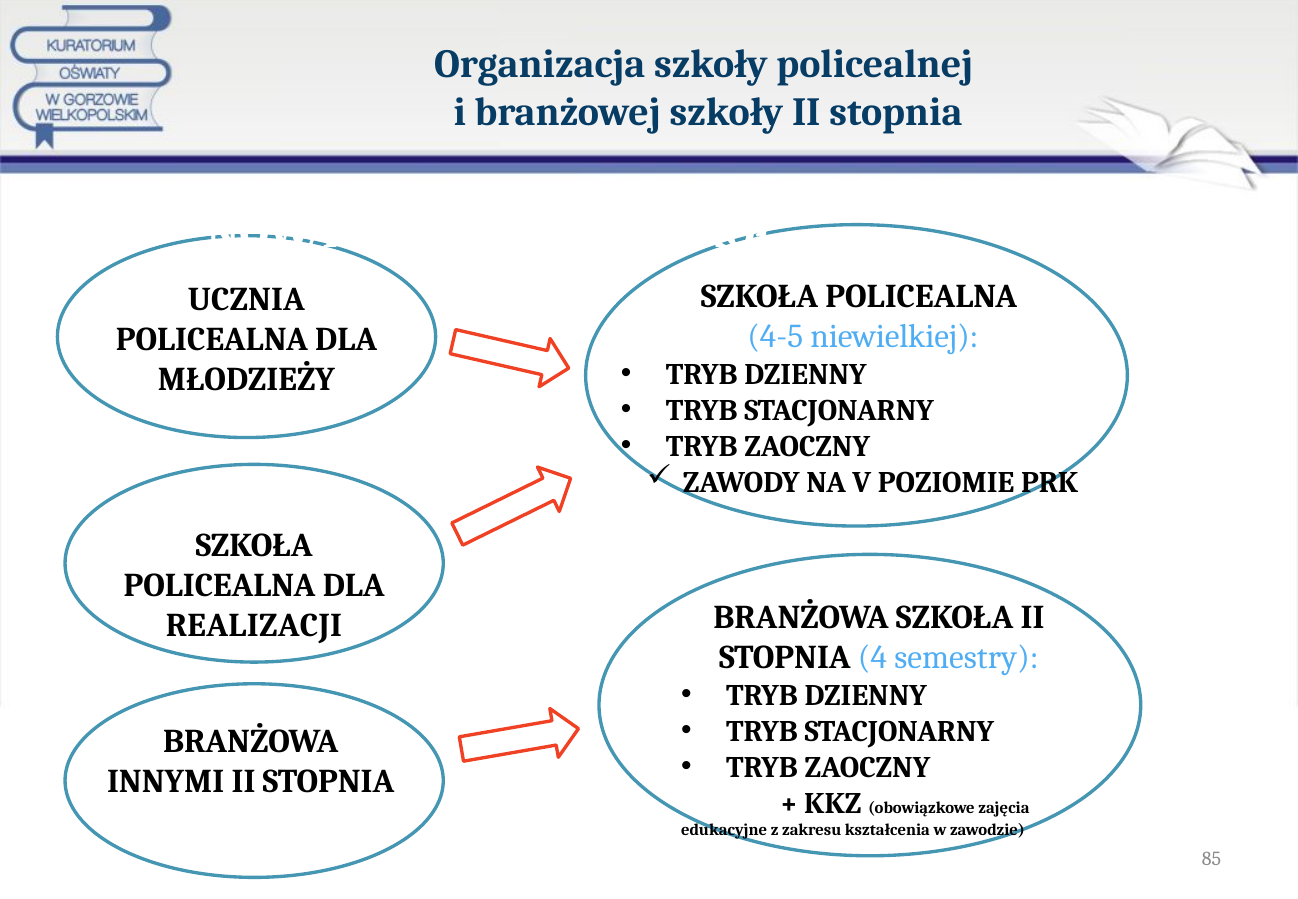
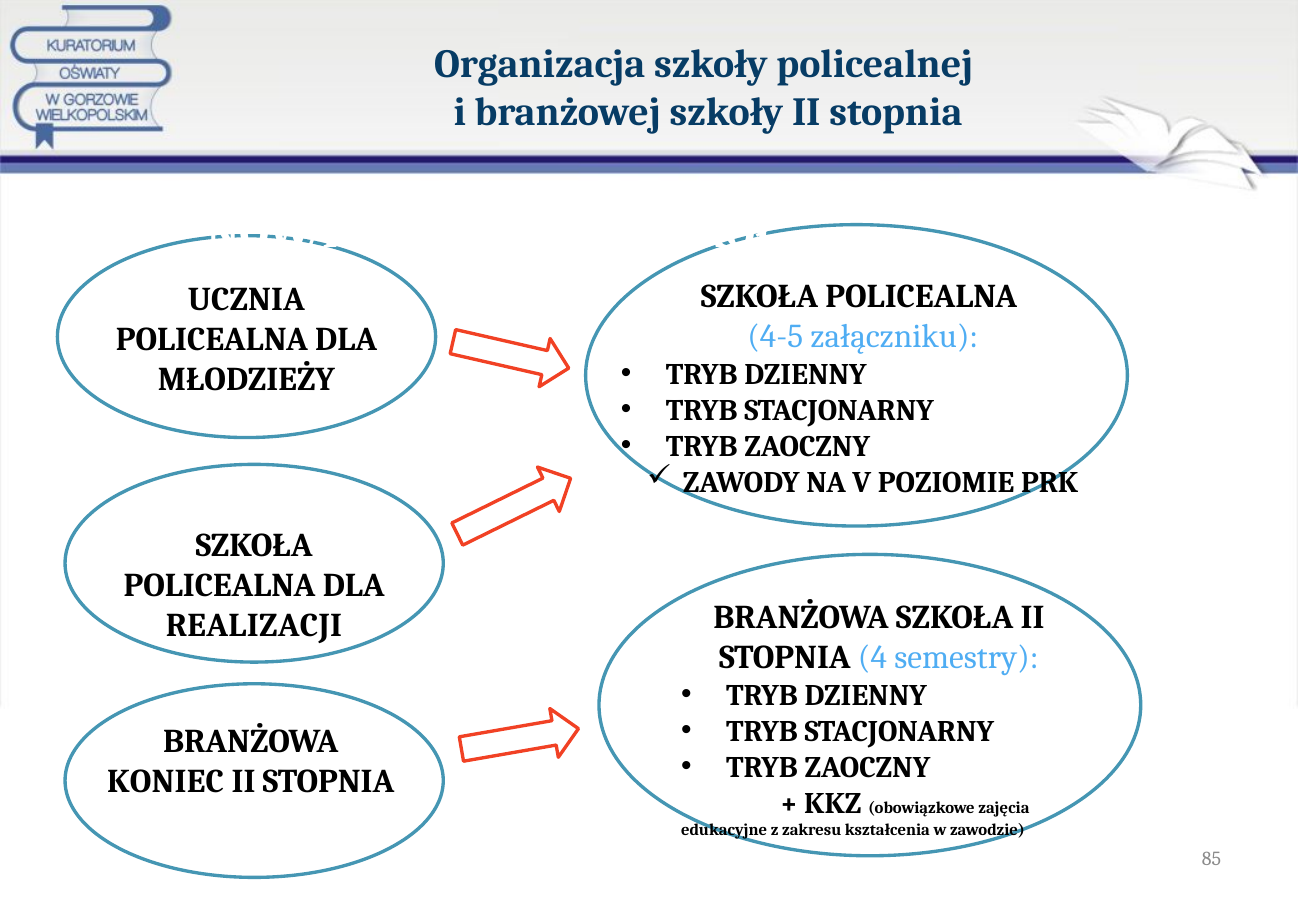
niewielkiej: niewielkiej -> załączniku (894, 336)
INNYMI: INNYMI -> KONIEC (166, 782)
